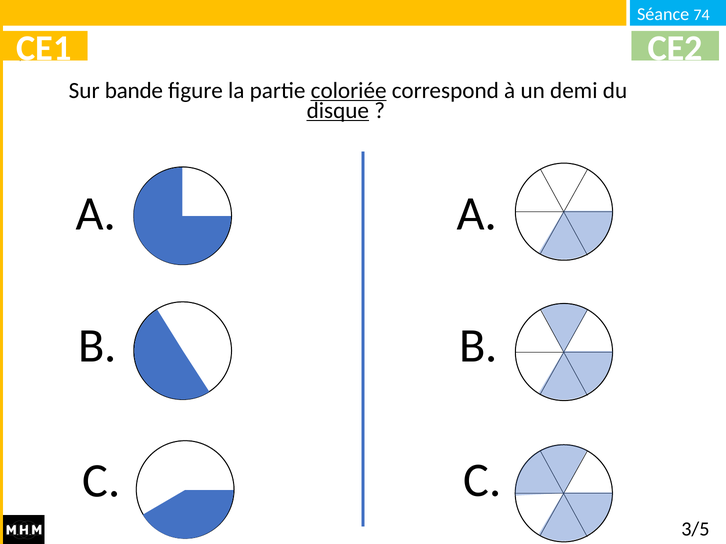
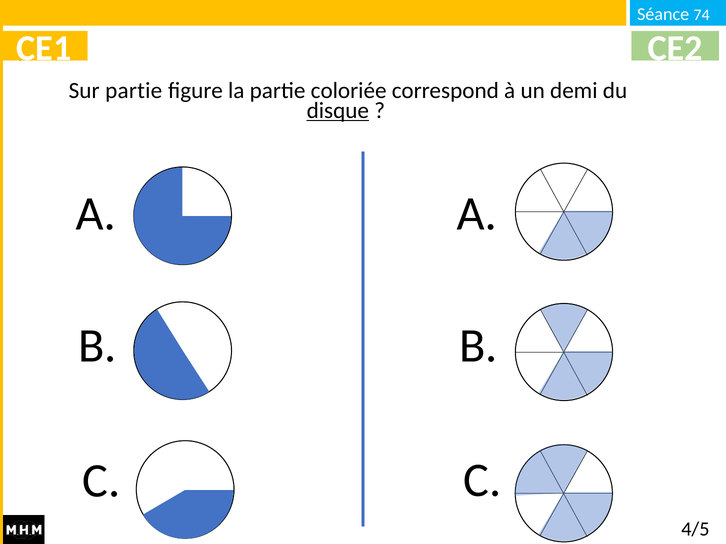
Sur bande: bande -> partie (134, 91)
coloriée underline: present -> none (349, 91)
3/5: 3/5 -> 4/5 (695, 530)
